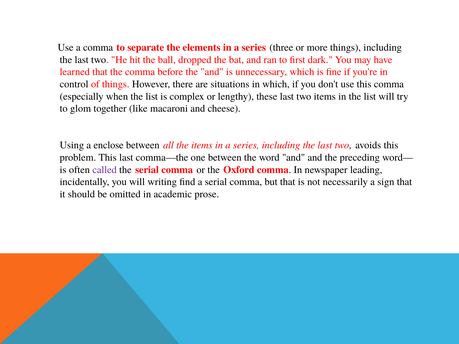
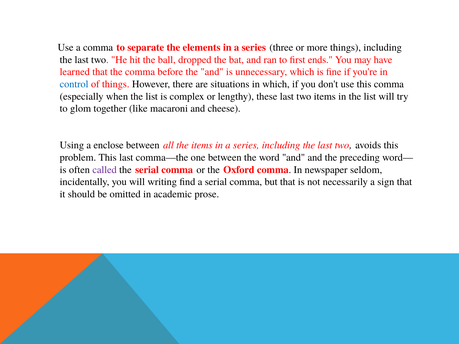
dark: dark -> ends (320, 60)
control colour: black -> blue (74, 84)
leading: leading -> seldom (366, 170)
